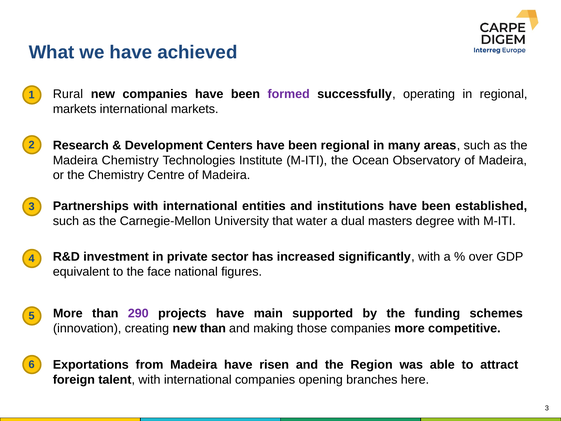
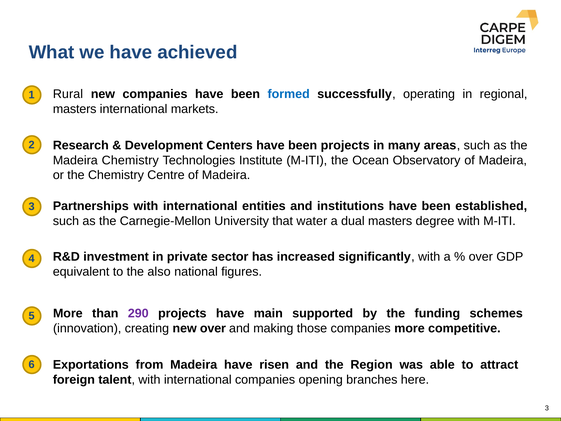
formed colour: purple -> blue (289, 94)
markets: markets -> masters (75, 109)
been regional: regional -> projects (345, 145)
face: face -> also (159, 272)
new than: than -> over (213, 328)
